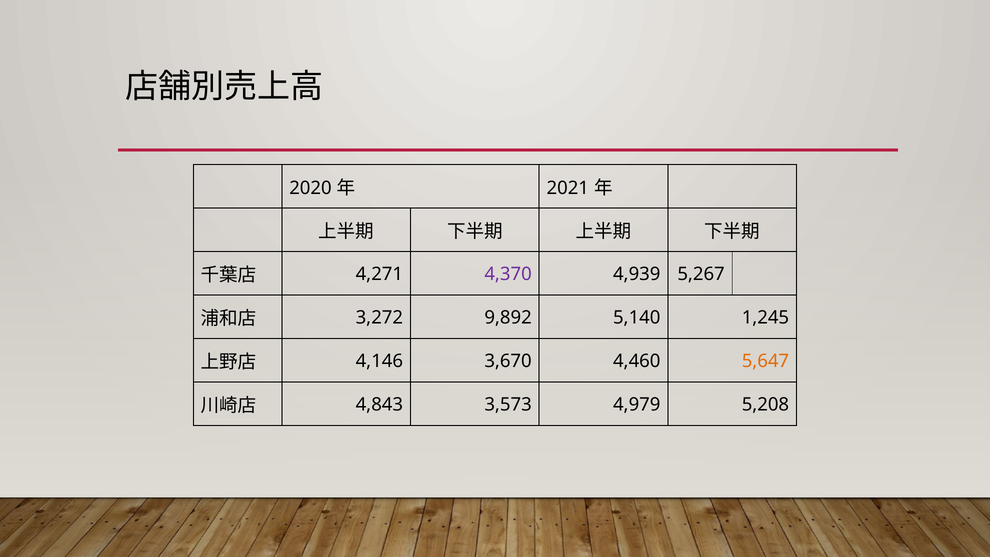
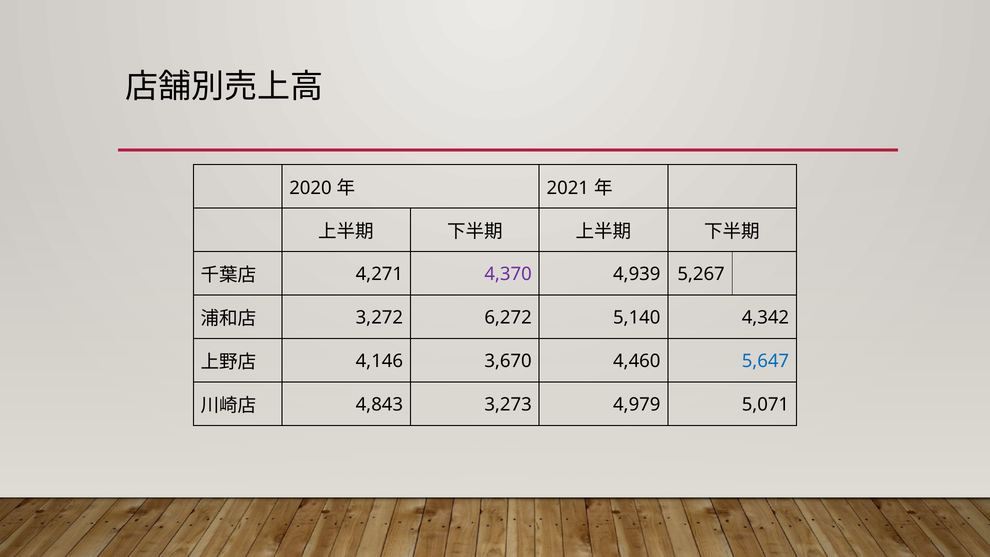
9,892: 9,892 -> 6,272 (508, 318)
1,245: 1,245 -> 4,342 (765, 318)
5,647 colour: orange -> blue (765, 361)
3,573: 3,573 -> 3,273 (508, 405)
5,208: 5,208 -> 5,071 (765, 405)
